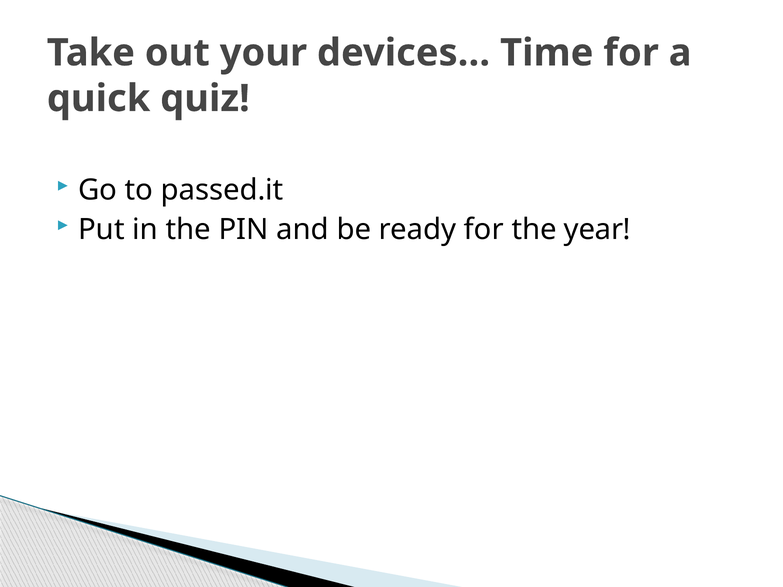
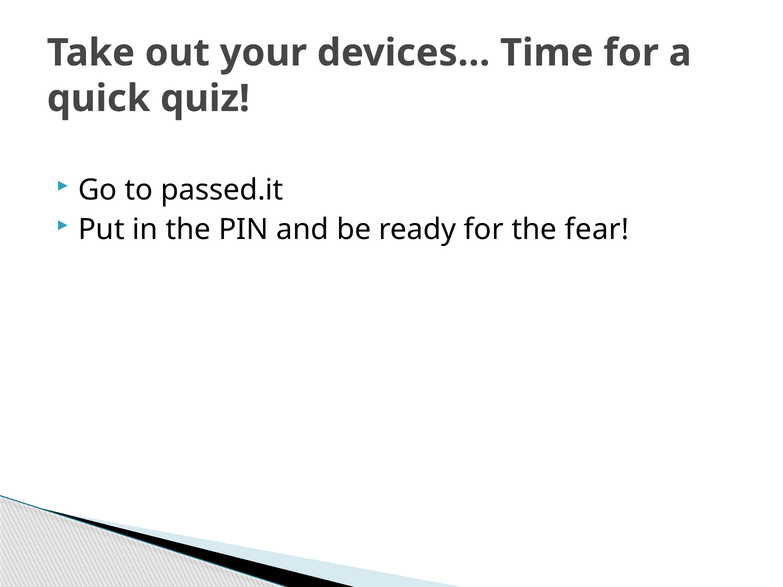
year: year -> fear (597, 230)
